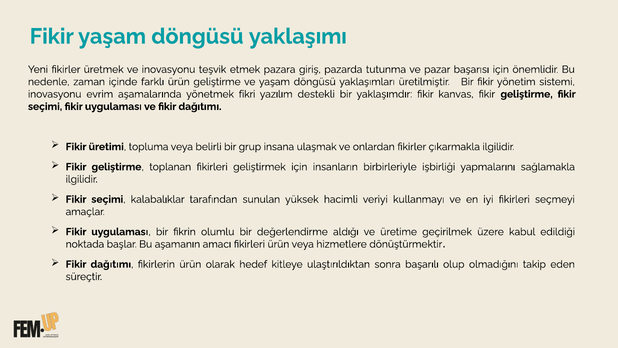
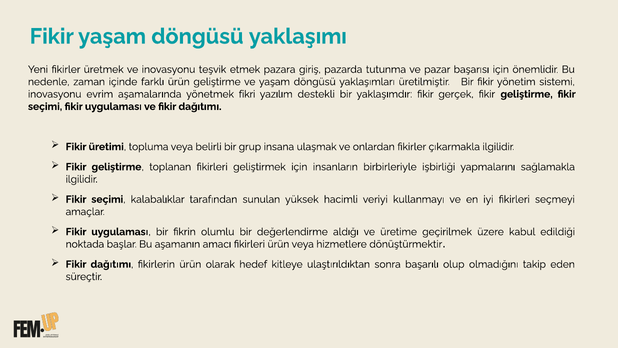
kanvas: kanvas -> gerçek (456, 94)
